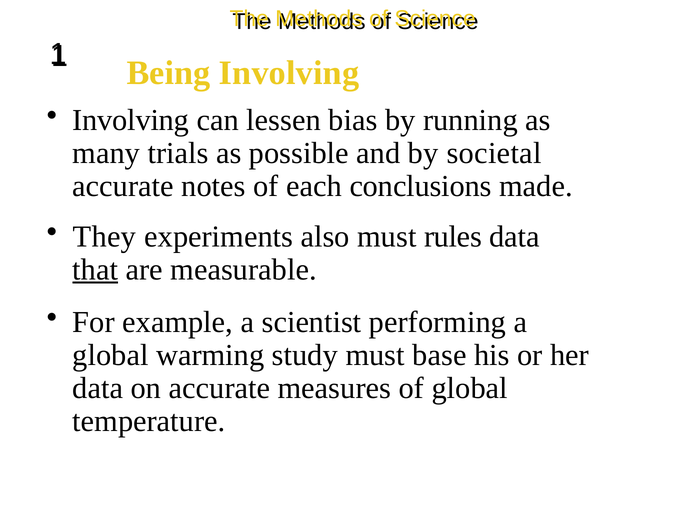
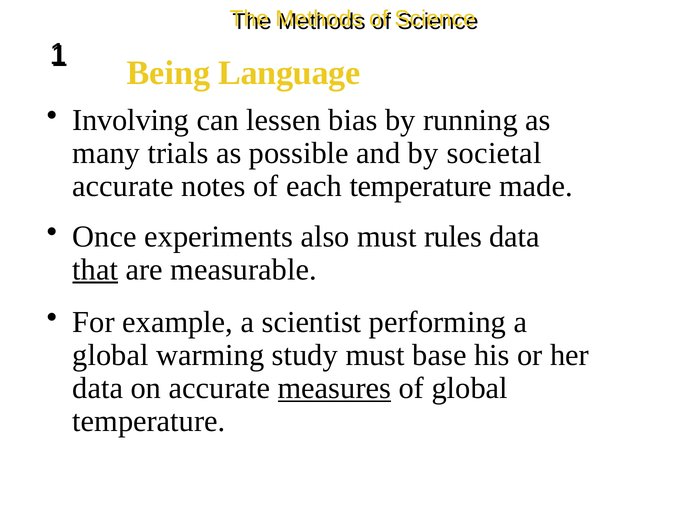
Being Involving: Involving -> Language (289, 73)
each conclusions: conclusions -> temperature (421, 186)
They: They -> Once (105, 237)
measures underline: none -> present (334, 388)
